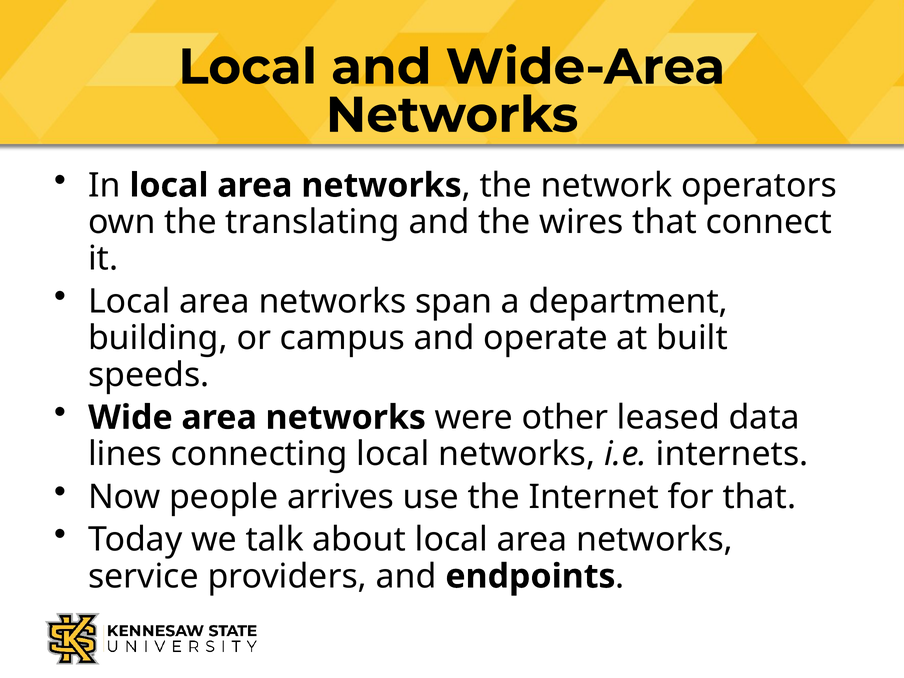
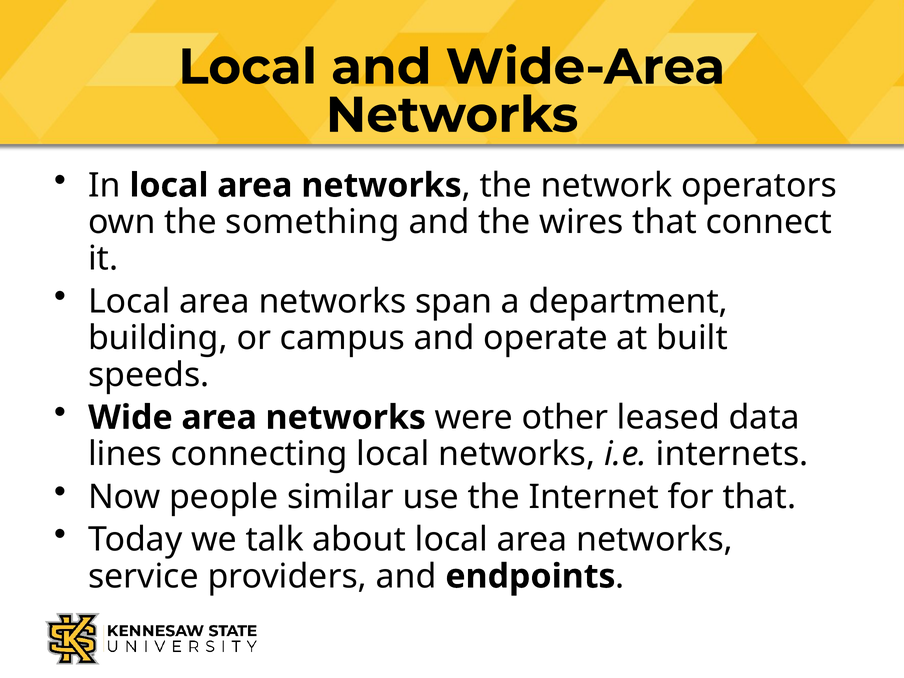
translating: translating -> something (312, 222)
arrives: arrives -> similar (341, 497)
